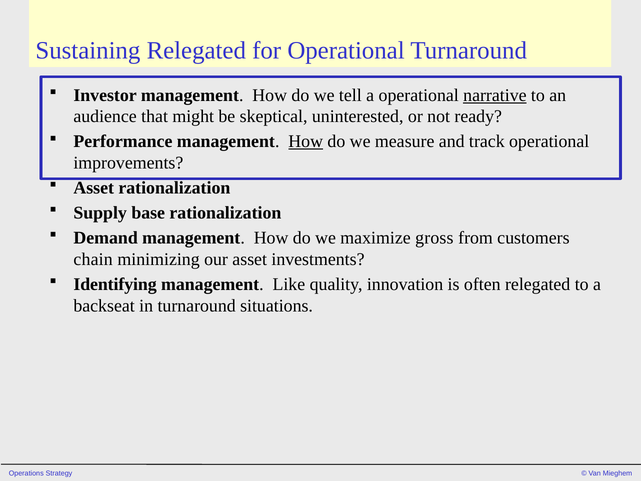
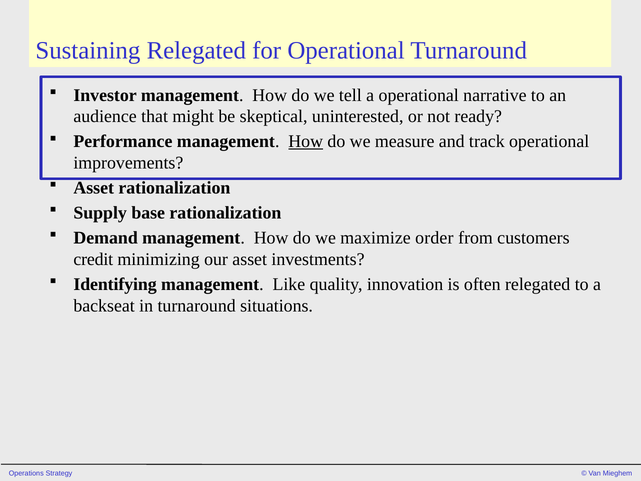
narrative underline: present -> none (495, 95)
gross: gross -> order (434, 238)
chain: chain -> credit (93, 259)
